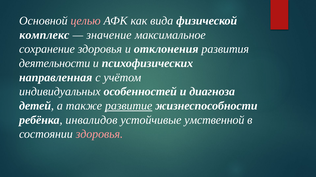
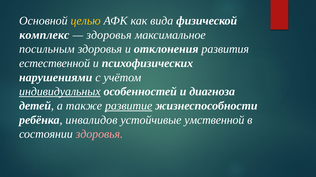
целью colour: pink -> yellow (86, 21)
значение: значение -> здоровья (109, 35)
сохранение: сохранение -> посильным (47, 49)
деятельности: деятельности -> естественной (55, 64)
направленная: направленная -> нарушениями (56, 78)
индивидуальных underline: none -> present (60, 92)
